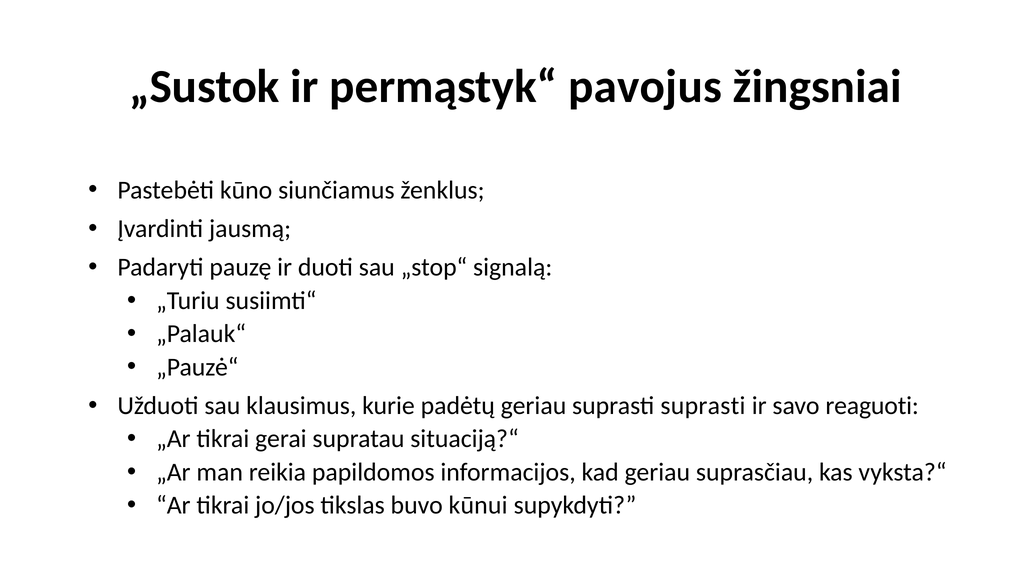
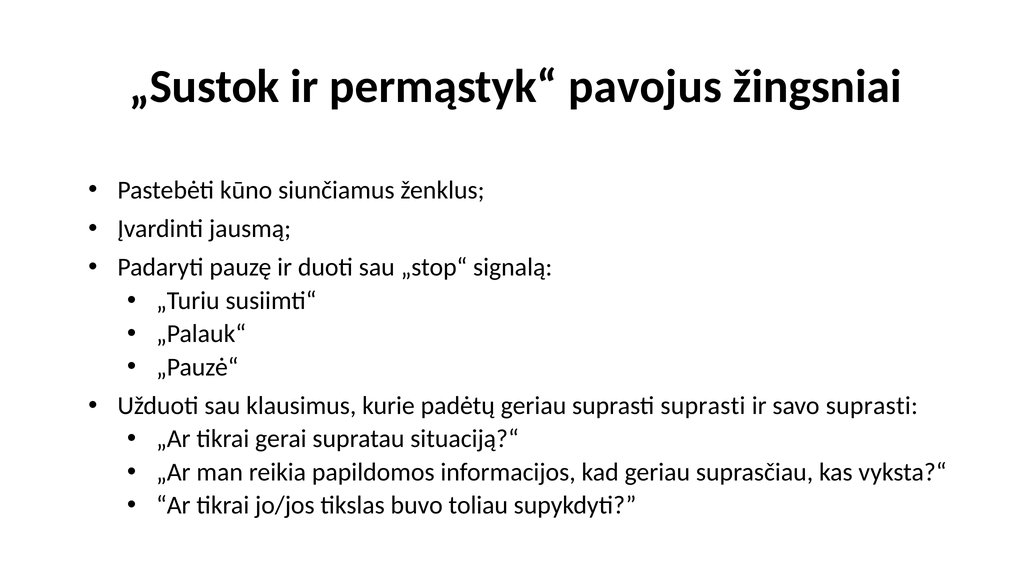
savo reaguoti: reaguoti -> suprasti (872, 405)
kūnui: kūnui -> toliau (478, 505)
